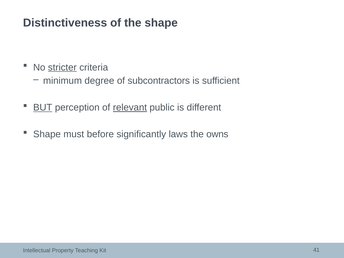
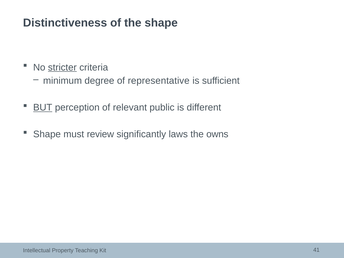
subcontractors: subcontractors -> representative (159, 81)
relevant underline: present -> none (130, 108)
before: before -> review (100, 134)
